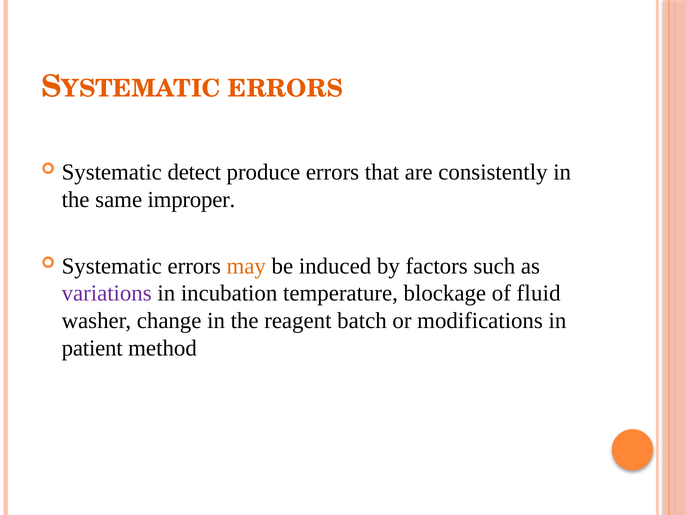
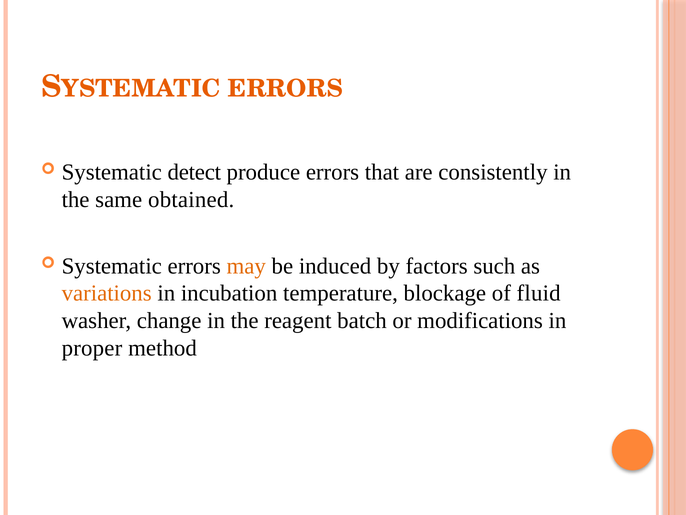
improper: improper -> obtained (191, 199)
variations colour: purple -> orange (107, 293)
patient: patient -> proper (92, 348)
